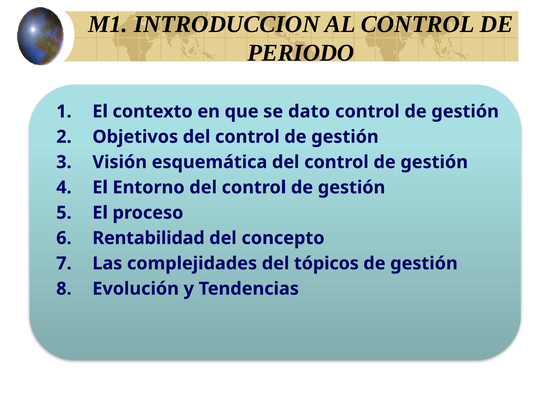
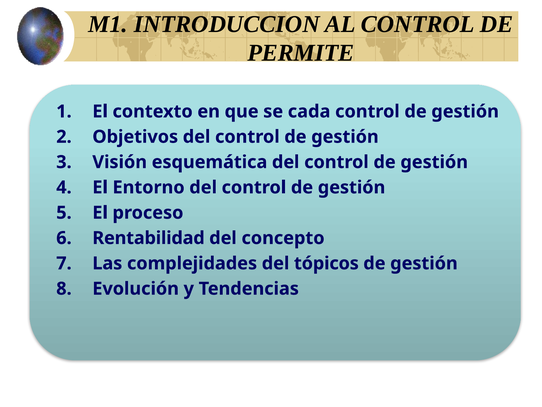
PERIODO: PERIODO -> PERMITE (301, 53)
dato: dato -> cada (309, 111)
